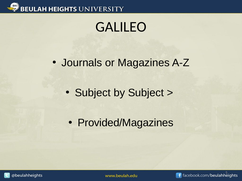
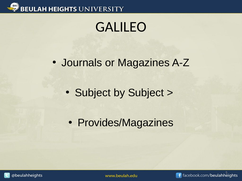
Provided/Magazines: Provided/Magazines -> Provides/Magazines (126, 123)
